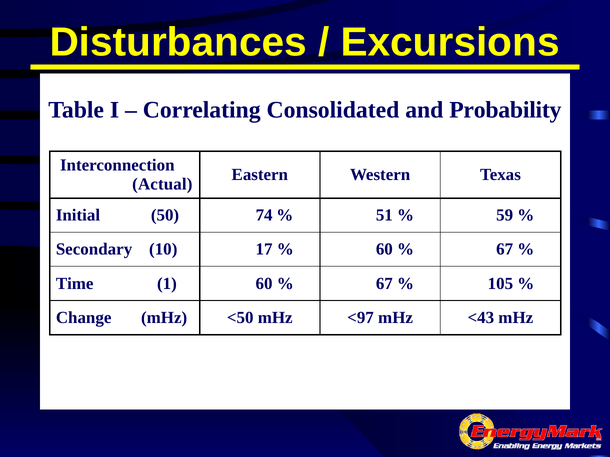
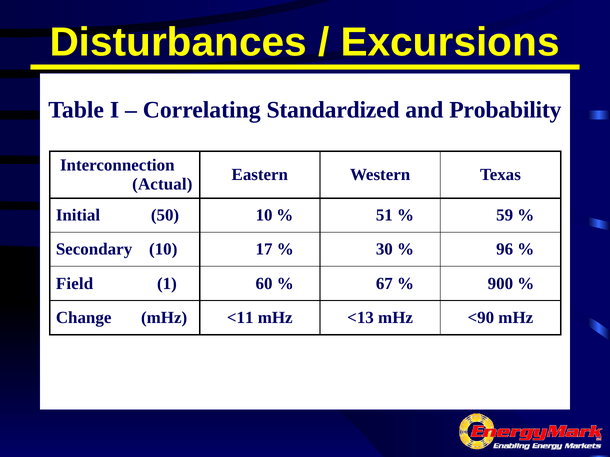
Consolidated: Consolidated -> Standardized (333, 110)
50 74: 74 -> 10 (264, 215)
60: 60 -> 30 (384, 250)
67: 67 -> 96 (505, 250)
Time: Time -> Field (75, 284)
105: 105 -> 900 (500, 284)
<50: <50 -> <11 (240, 318)
<97: <97 -> <13 (361, 318)
<43: <43 -> <90 (481, 318)
